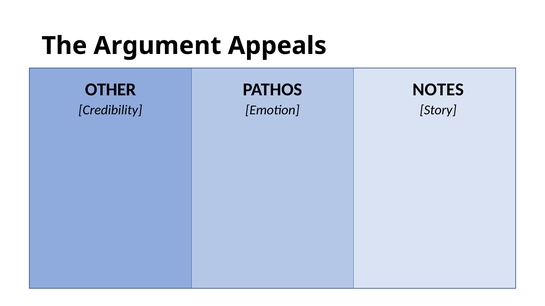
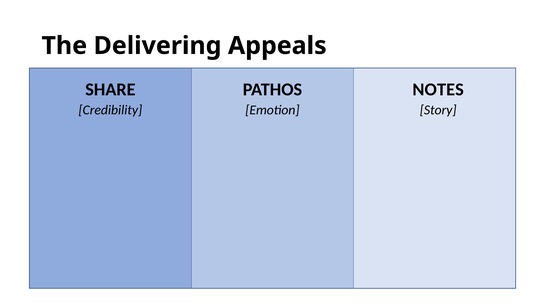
Argument: Argument -> Delivering (158, 46)
OTHER: OTHER -> SHARE (110, 90)
